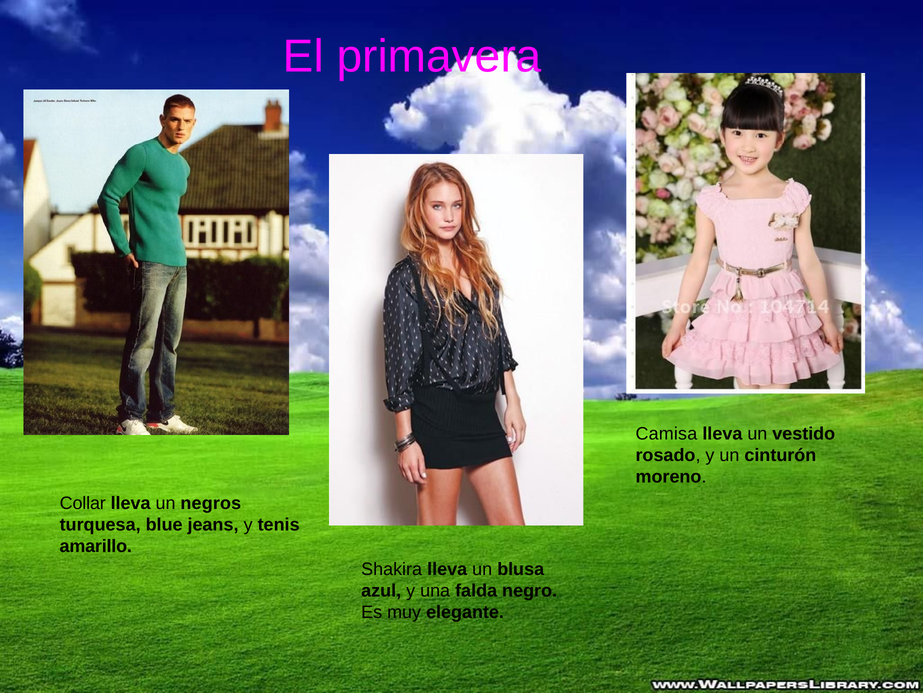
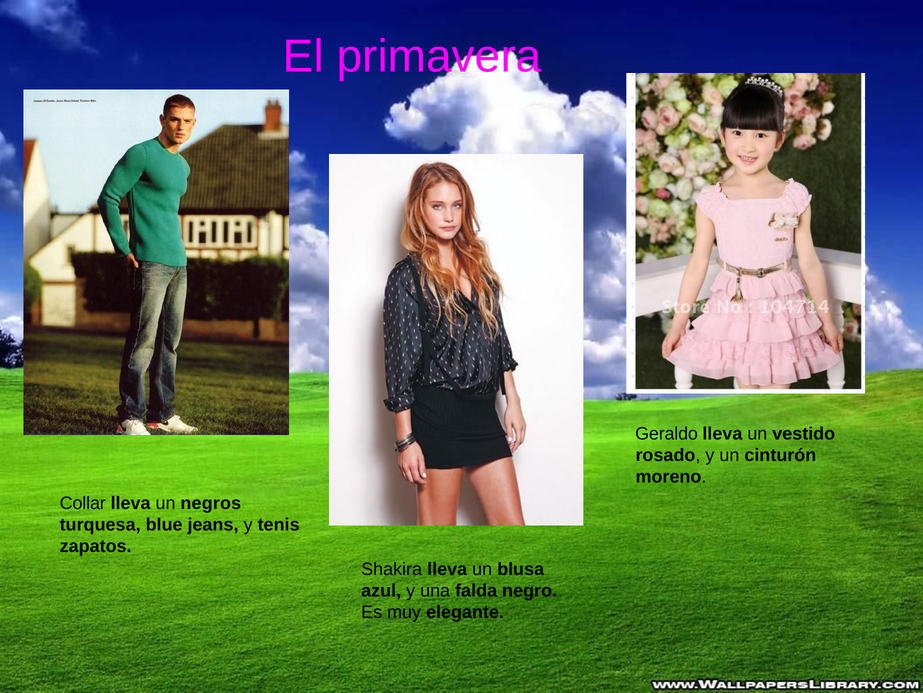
Camisa: Camisa -> Geraldo (667, 433)
amarillo: amarillo -> zapatos (96, 546)
